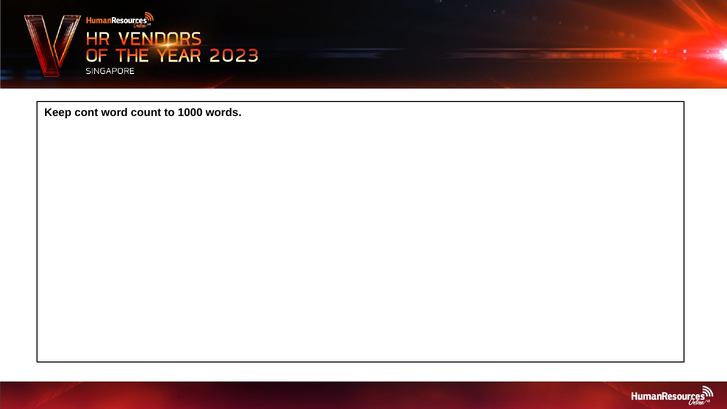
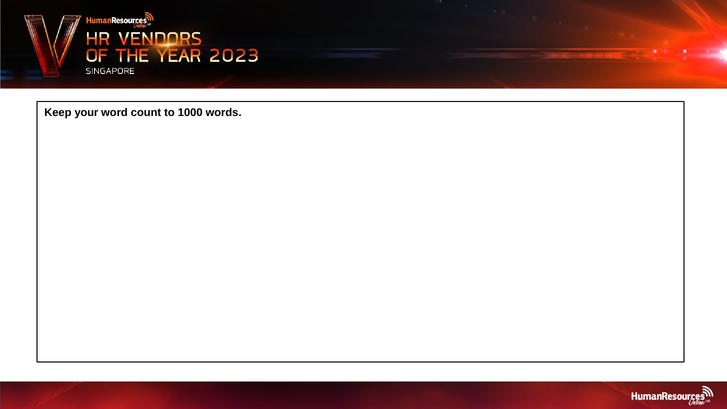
cont: cont -> your (86, 112)
